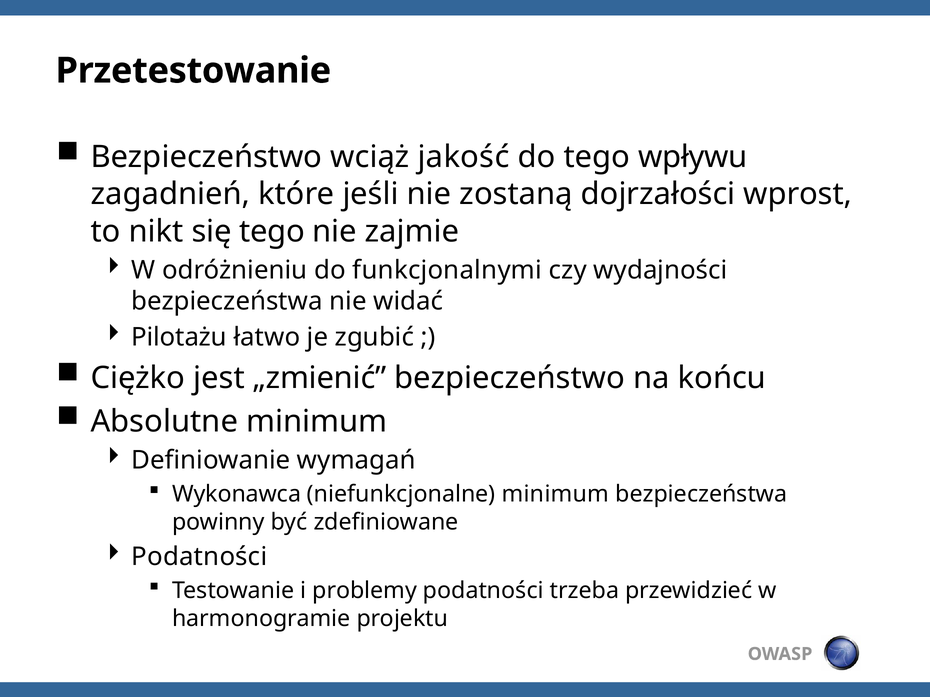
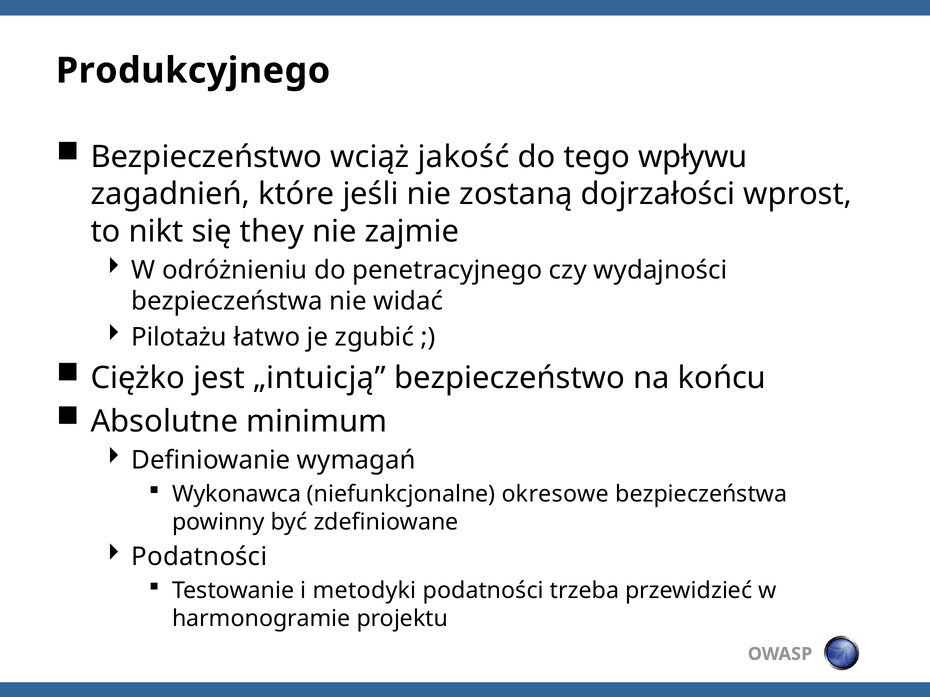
Przetestowanie: Przetestowanie -> Produkcyjnego (193, 71)
się tego: tego -> they (272, 232)
funkcjonalnymi: funkcjonalnymi -> penetracyjnego (447, 270)
„zmienić: „zmienić -> „intuicją (319, 378)
niefunkcjonalne minimum: minimum -> okresowe (555, 495)
problemy: problemy -> metodyki (365, 591)
